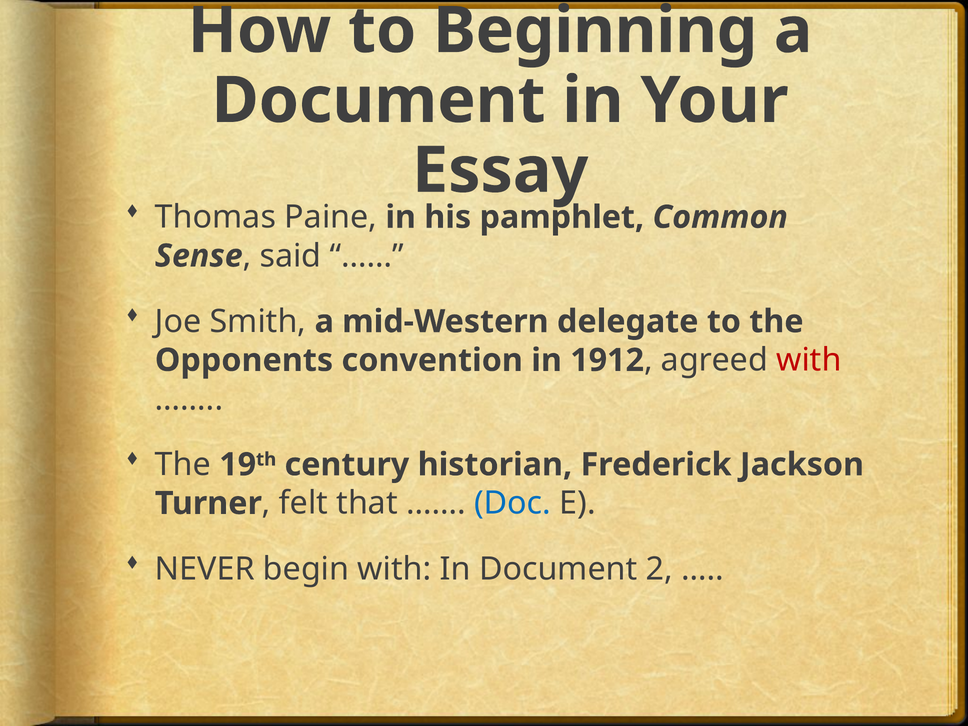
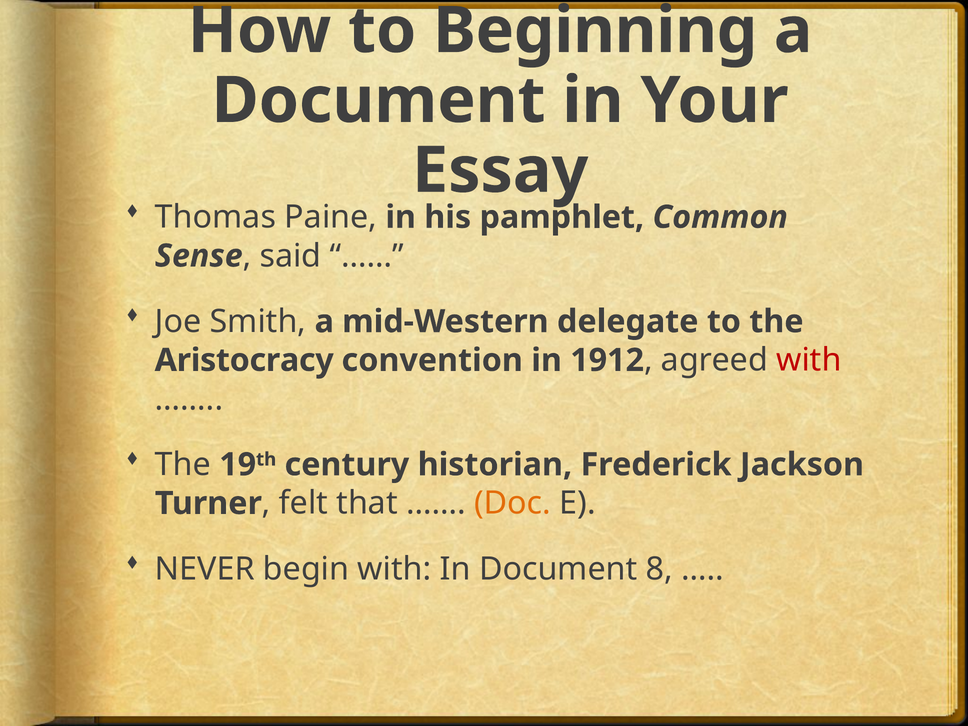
Opponents: Opponents -> Aristocracy (244, 360)
Doc colour: blue -> orange (513, 503)
2: 2 -> 8 (659, 569)
